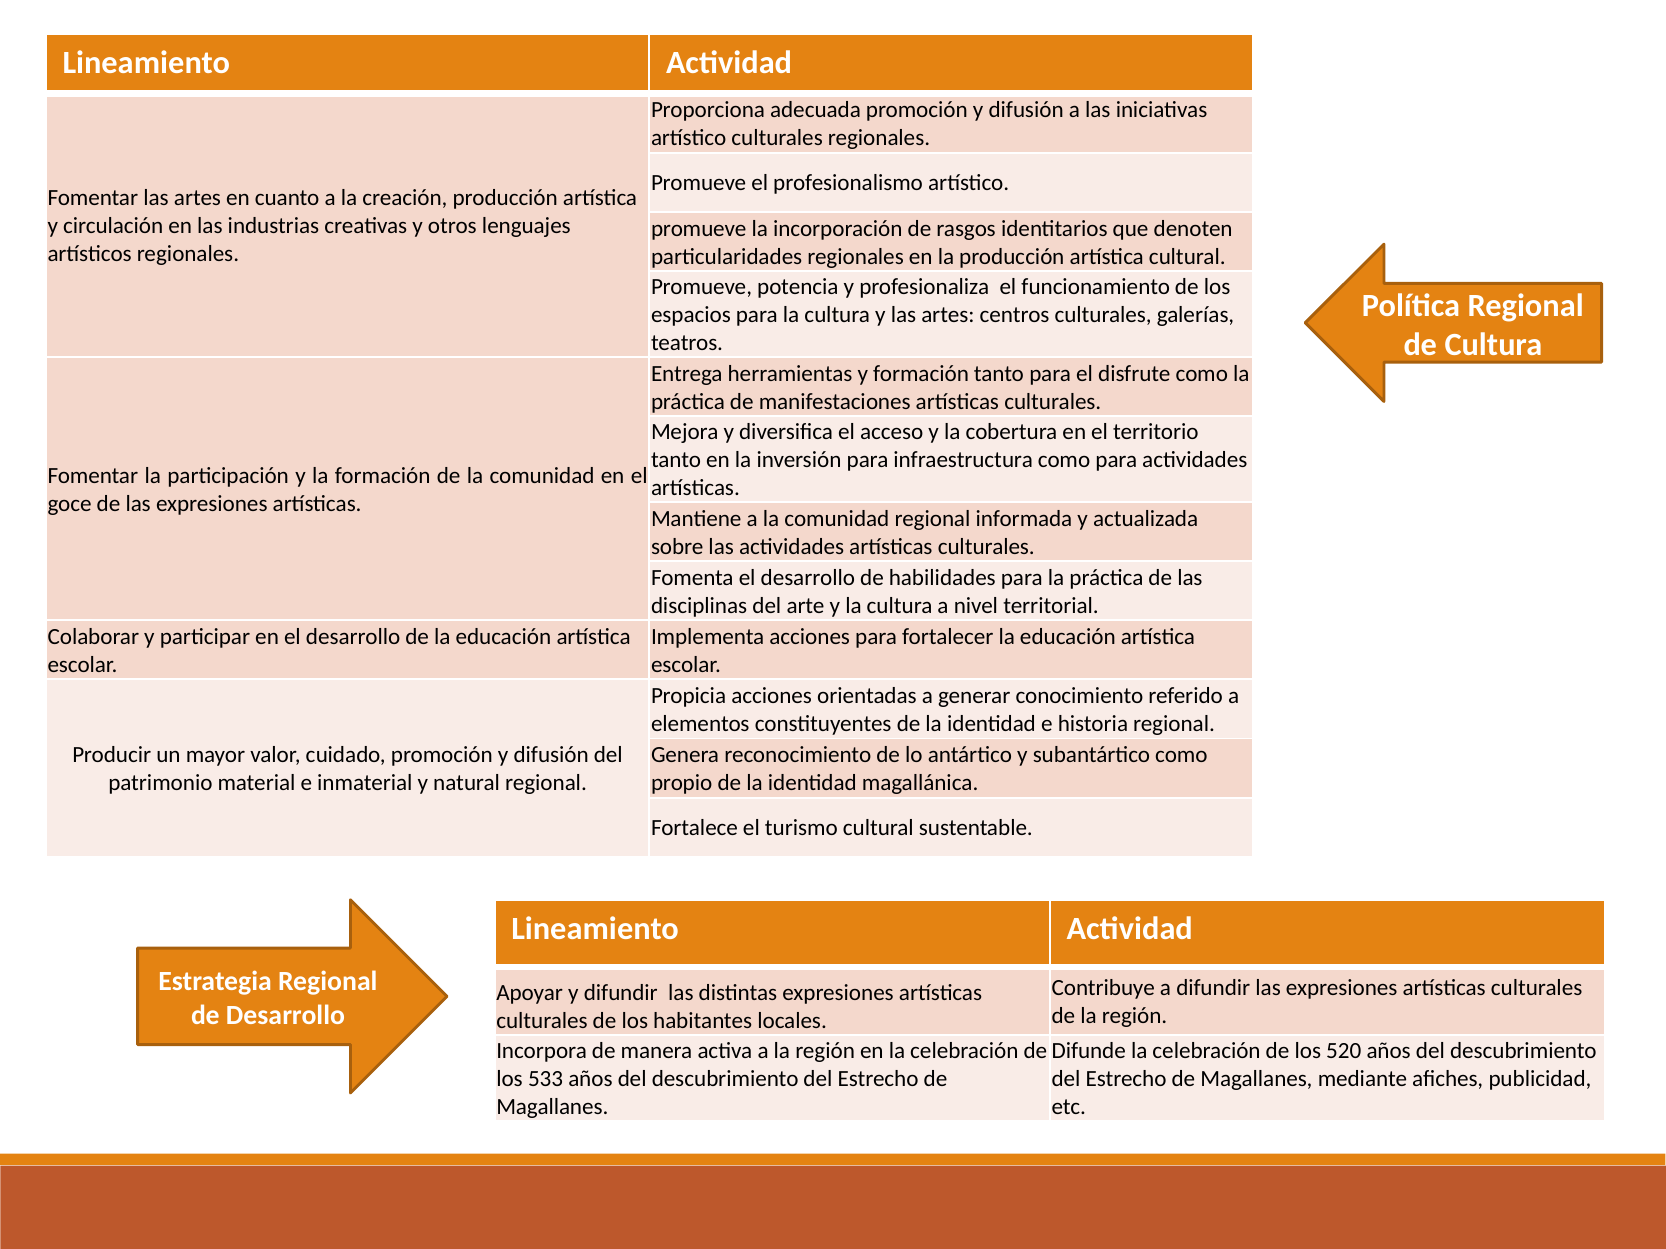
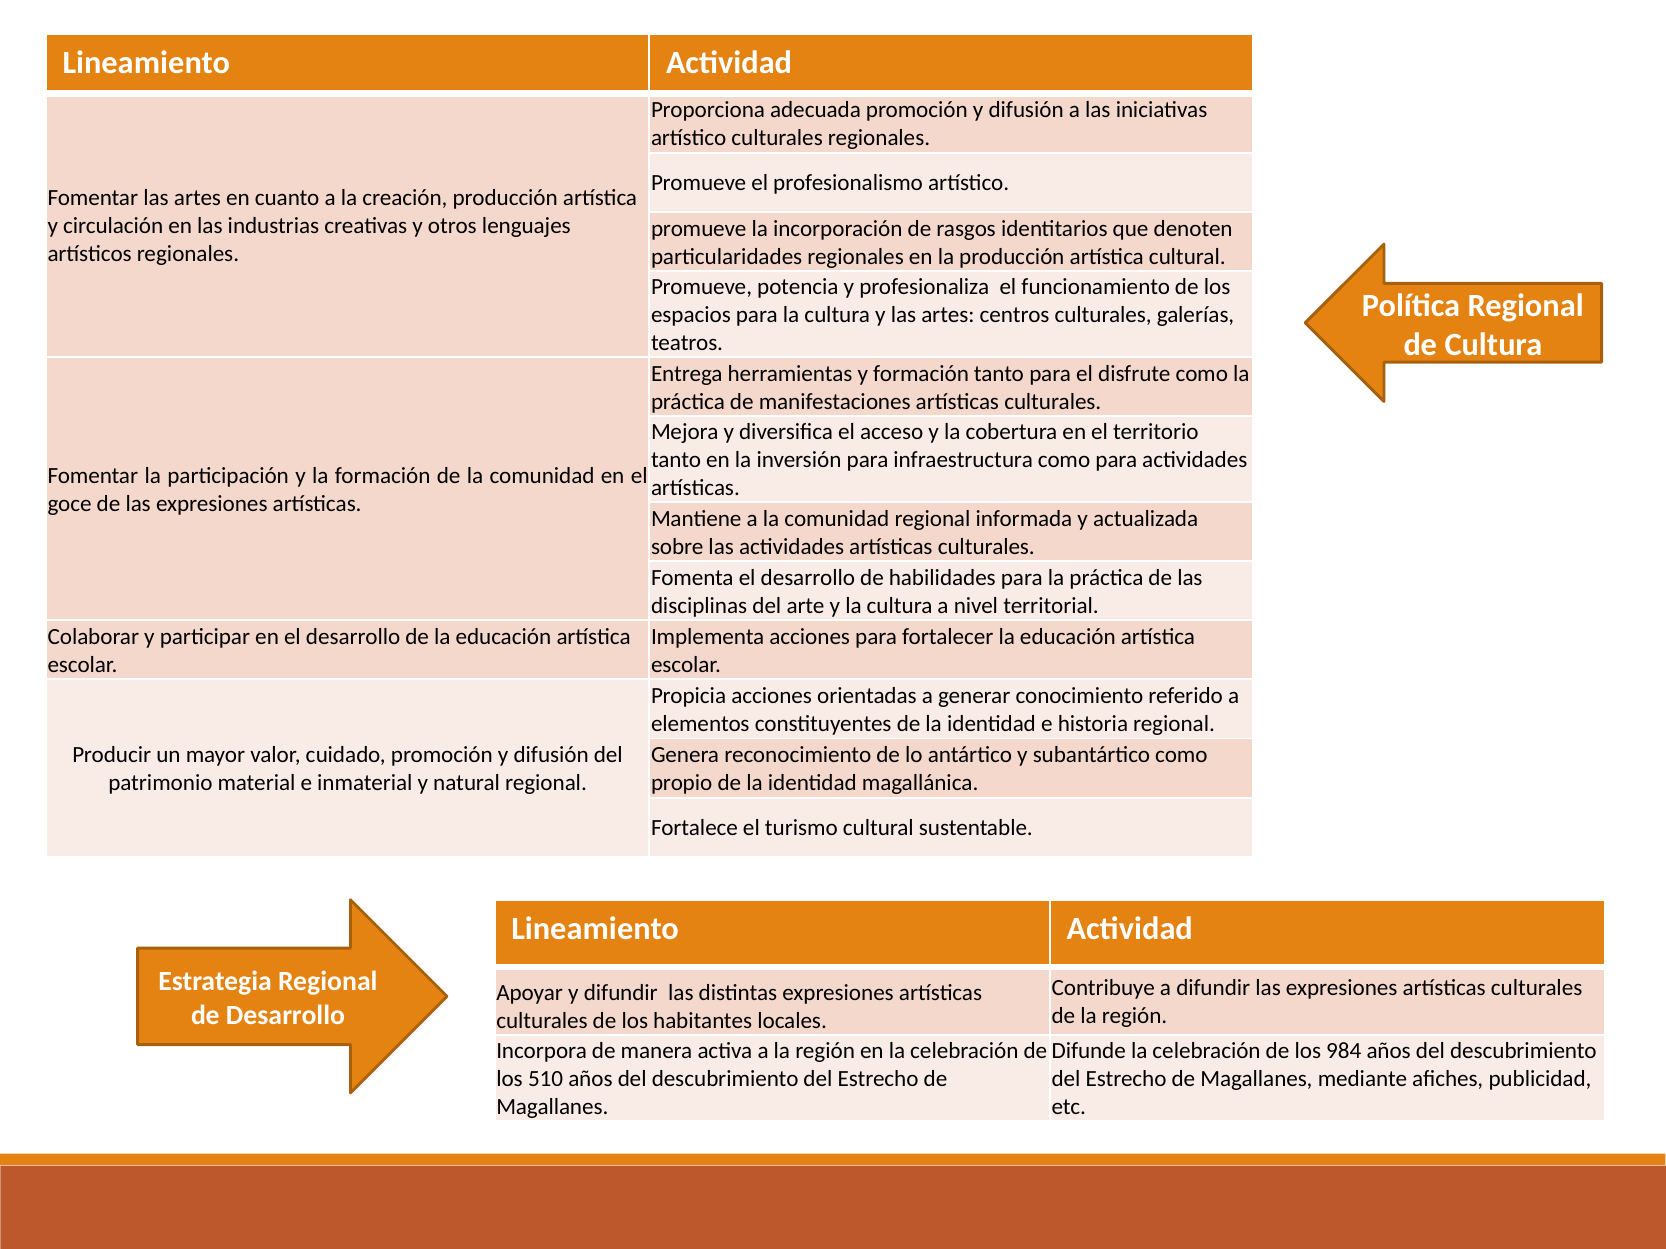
520: 520 -> 984 (1344, 1051)
533: 533 -> 510 (546, 1079)
